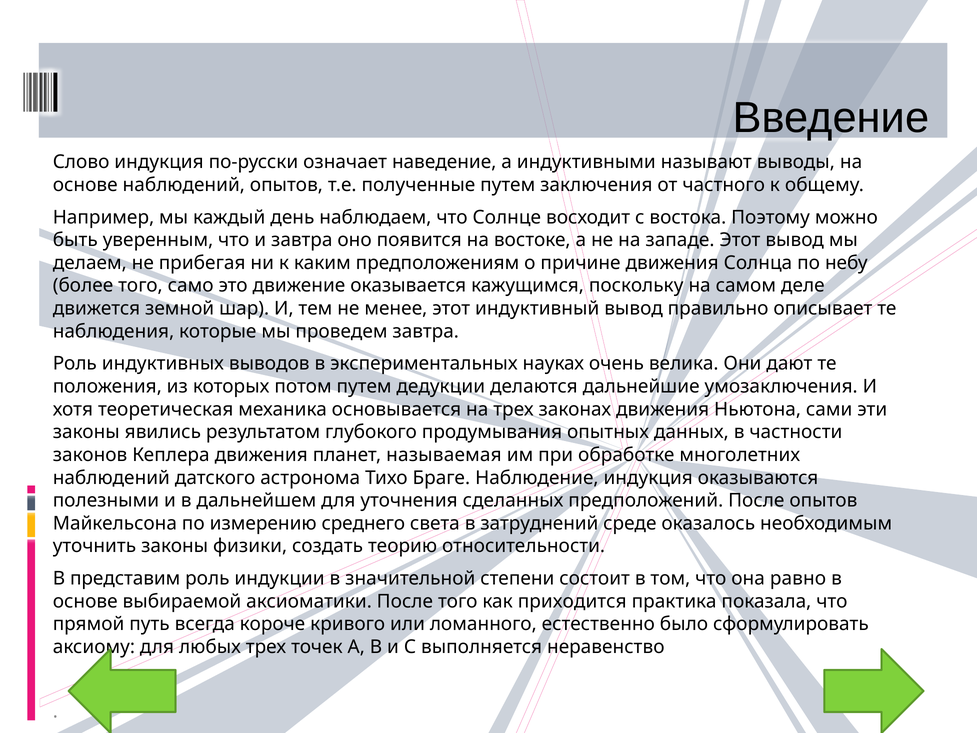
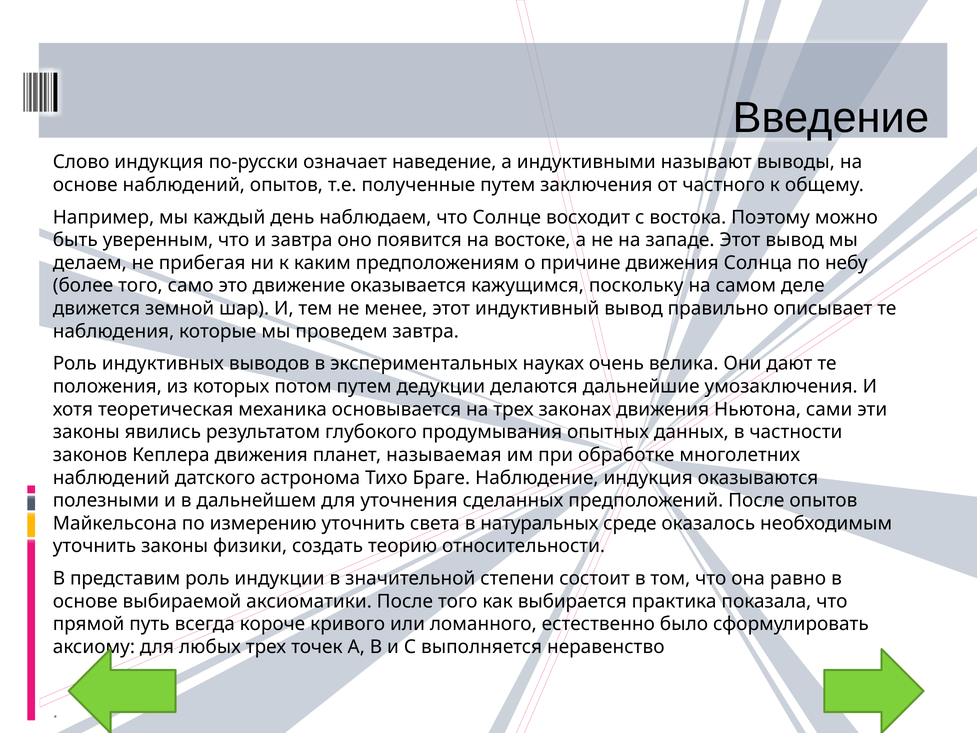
измерению среднего: среднего -> уточнить (363, 523)
затруднений: затруднений -> натуральных (539, 523)
приходится: приходится -> выбирается (572, 601)
